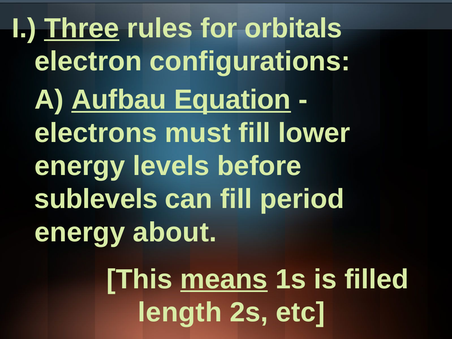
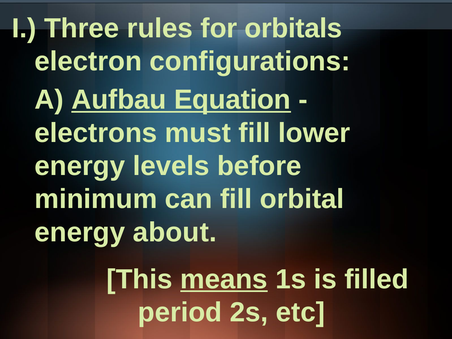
Three underline: present -> none (82, 28)
sublevels: sublevels -> minimum (96, 199)
period: period -> orbital (302, 199)
length: length -> period (180, 312)
